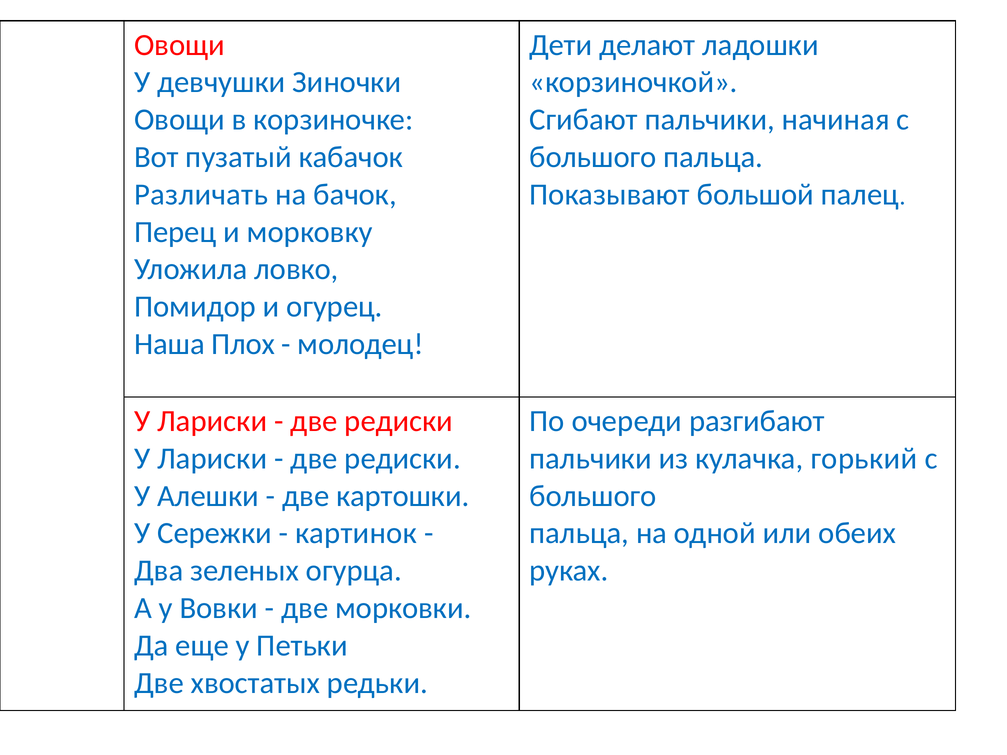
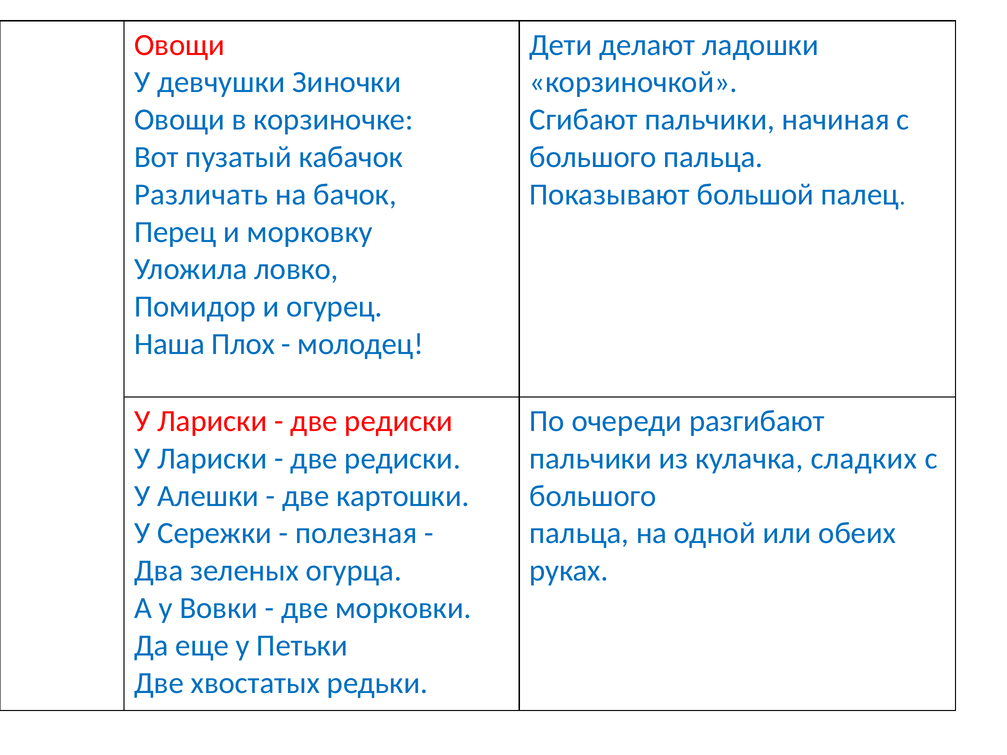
горький: горький -> сладких (864, 459)
картинок: картинок -> полезная (356, 534)
